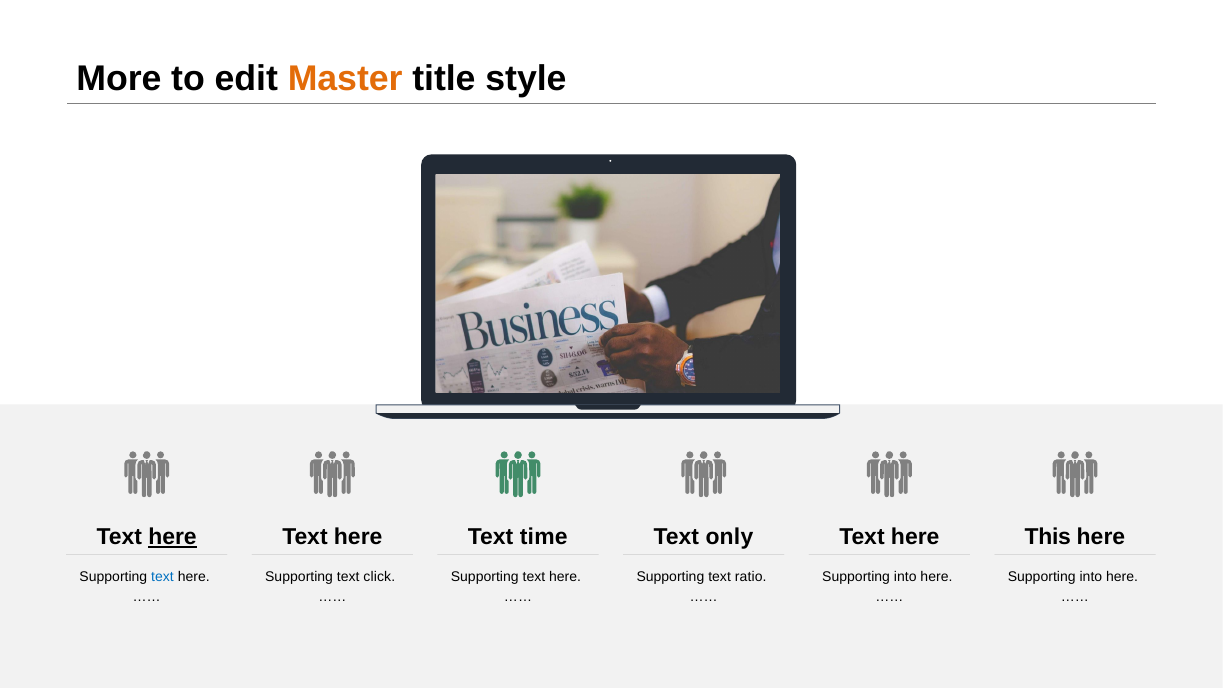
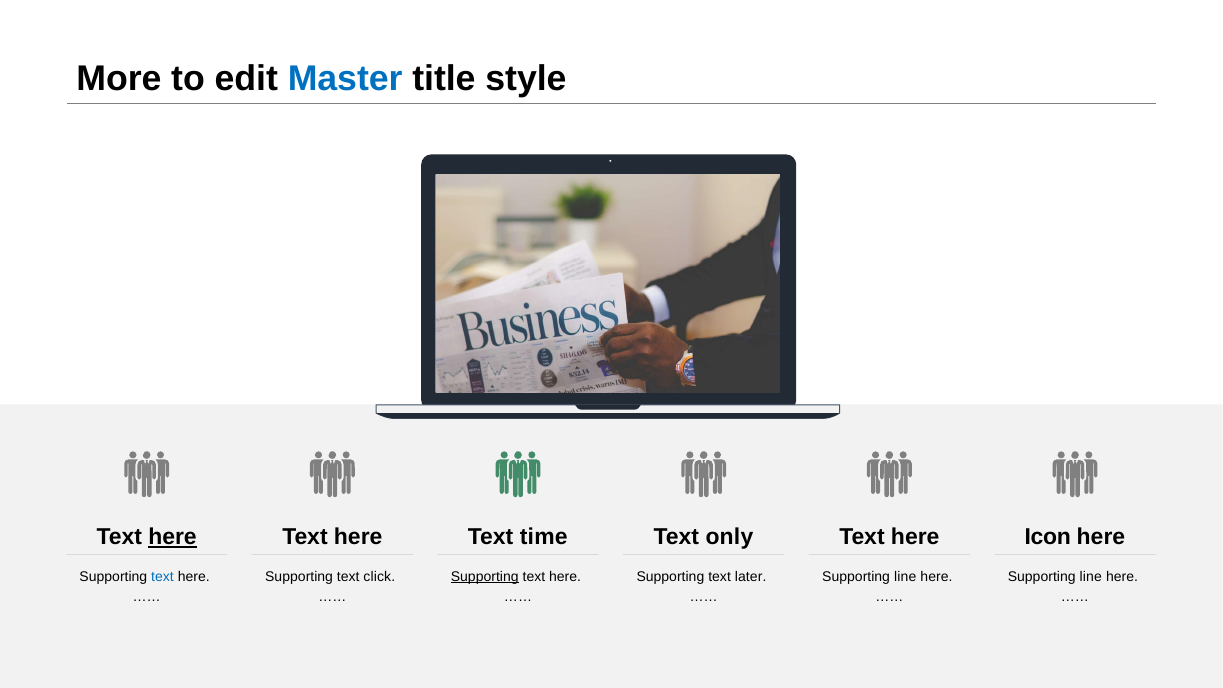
Master colour: orange -> blue (345, 79)
This: This -> Icon (1048, 537)
Supporting underline: none -> present (485, 577)
ratio: ratio -> later (751, 577)
into: into -> line (905, 577)
into: into -> line (1091, 577)
